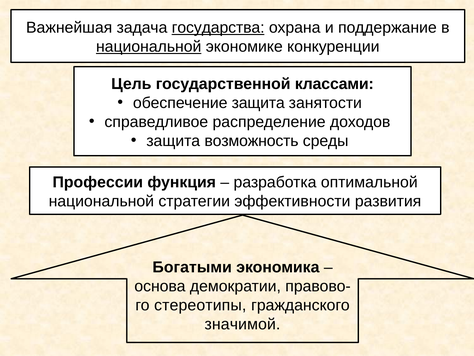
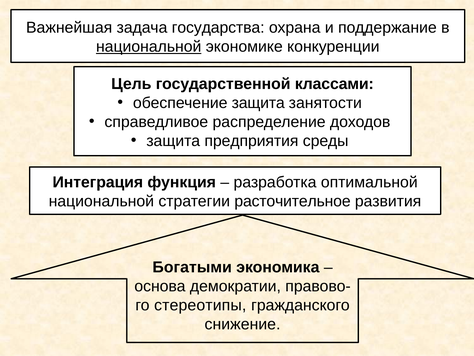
государства underline: present -> none (218, 28)
возможность: возможность -> предприятия (251, 141)
Профессии: Профессии -> Интеграция (98, 182)
эффективности: эффективности -> расточительное (293, 201)
значимой: значимой -> снижение (243, 324)
